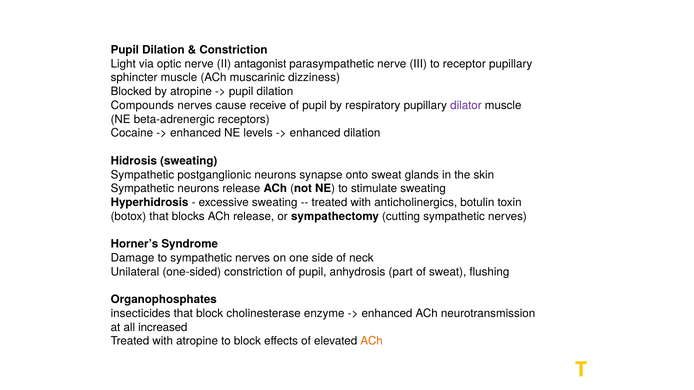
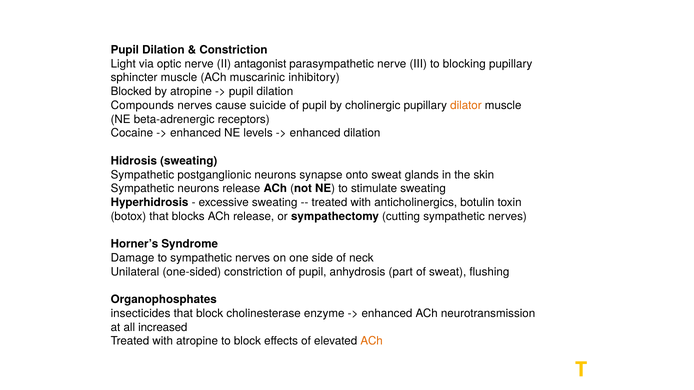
receptor: receptor -> blocking (464, 64)
dizziness: dizziness -> inhibitory (314, 78)
receive: receive -> suicide (268, 105)
respiratory: respiratory -> cholinergic (373, 105)
dilator colour: purple -> orange (466, 105)
